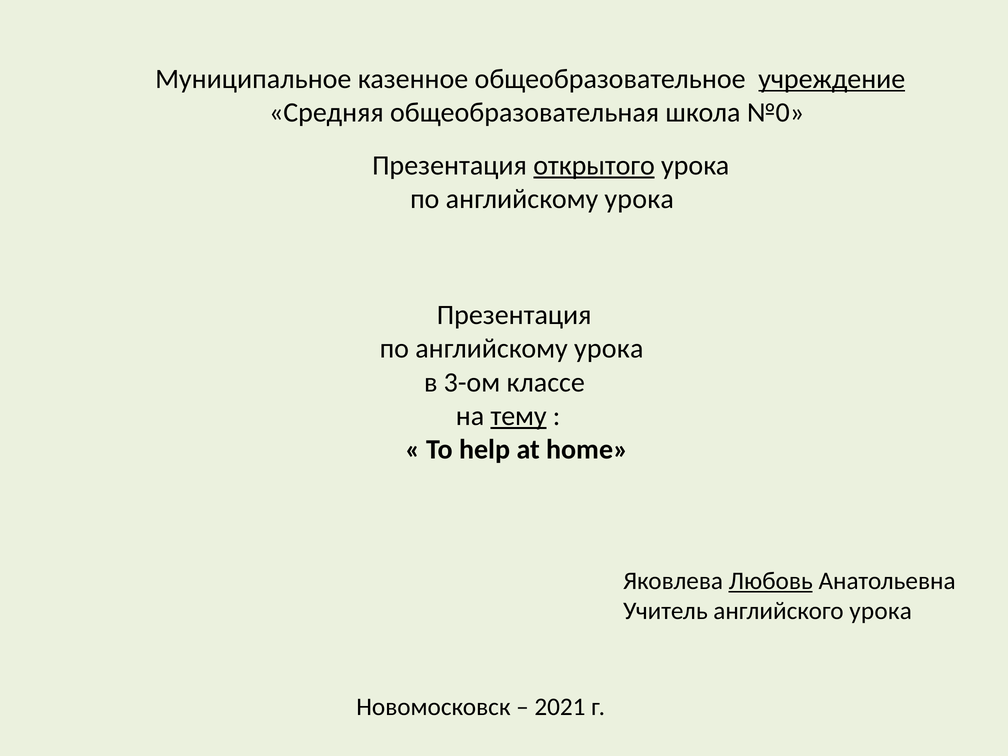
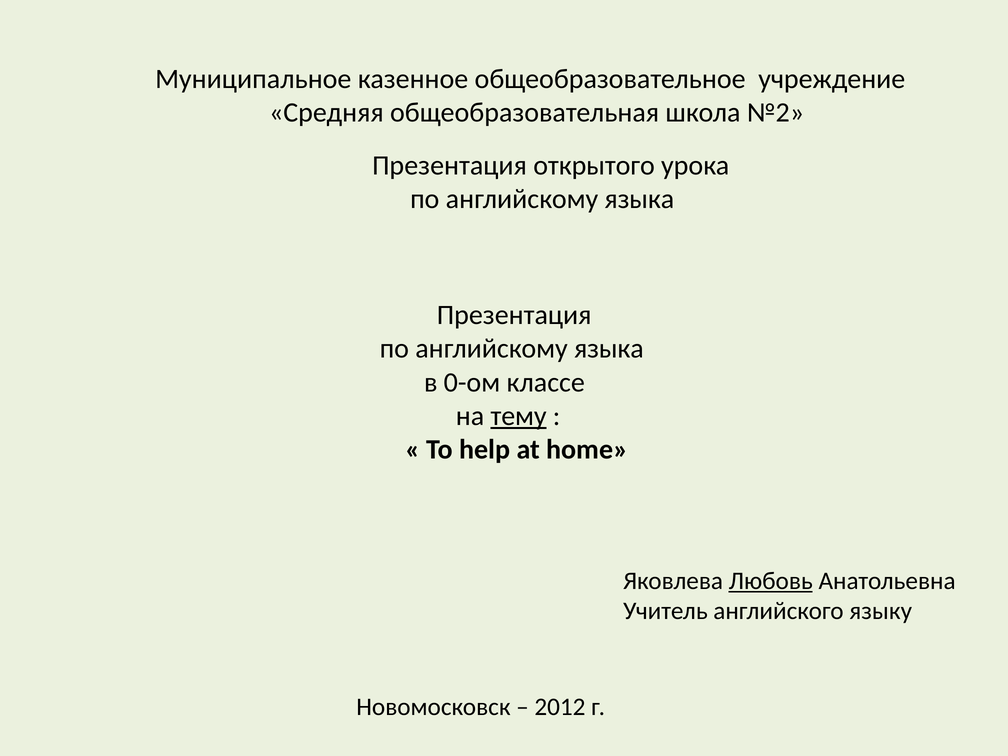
учреждение underline: present -> none (832, 79)
№0: №0 -> №2 (776, 112)
открытого underline: present -> none (594, 165)
урока: урока -> языка (639, 199)
урока: урока -> языка (609, 349)
3-ом: 3-ом -> 0-ом (472, 382)
английского урока: урока -> языку (881, 611)
2021: 2021 -> 2012 (560, 707)
